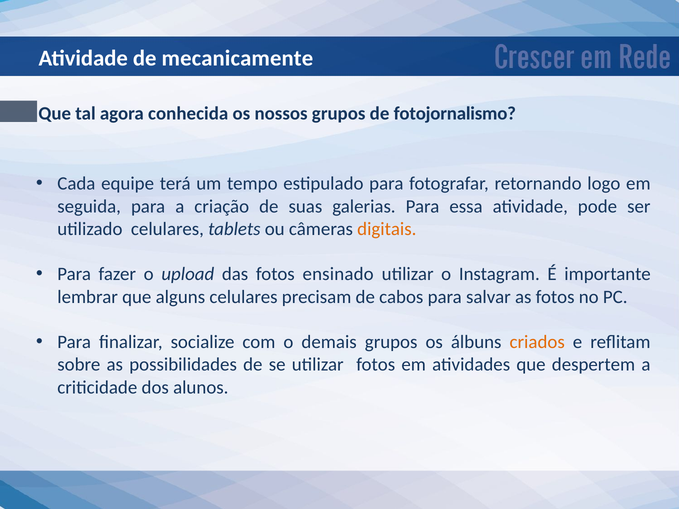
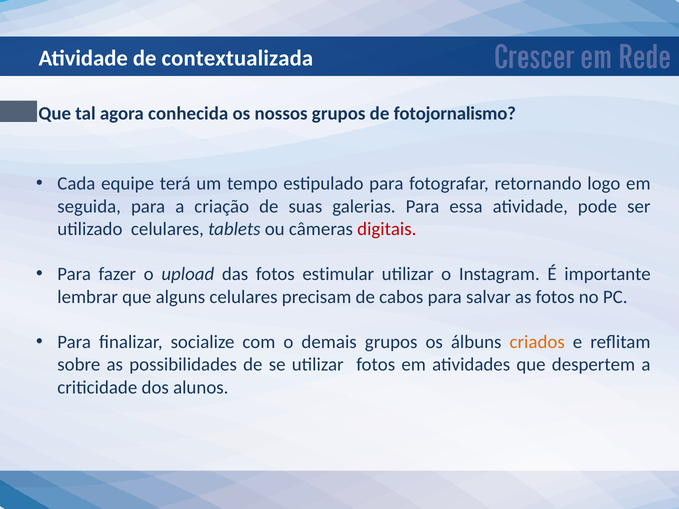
mecanicamente: mecanicamente -> contextualizada (237, 58)
digitais colour: orange -> red (387, 229)
ensinado: ensinado -> estimular (338, 274)
